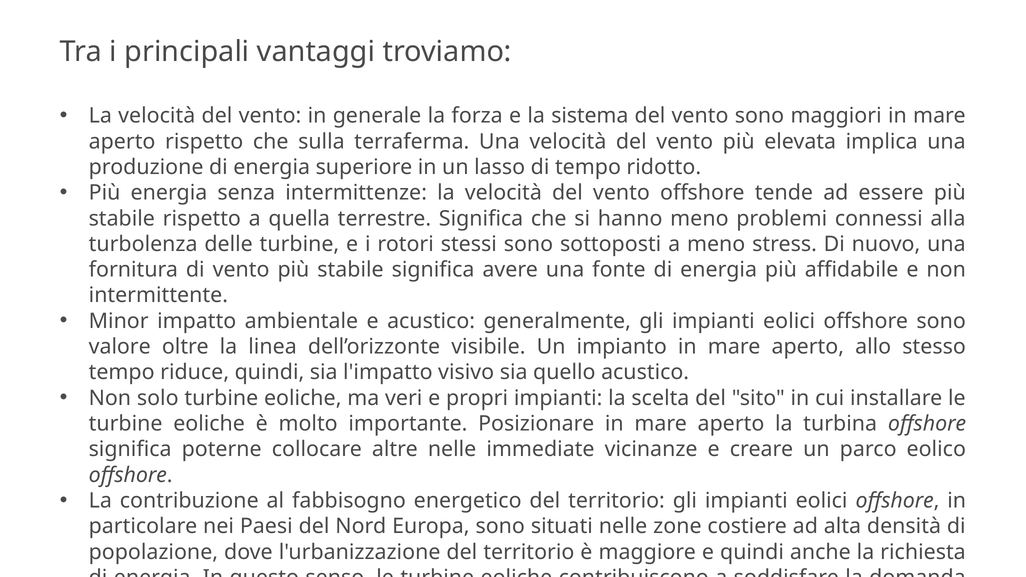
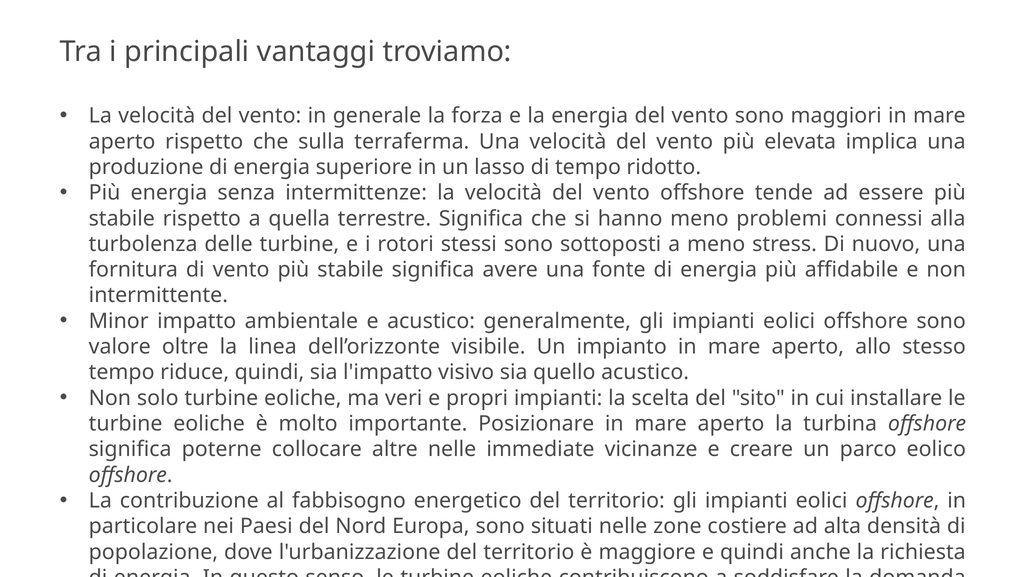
la sistema: sistema -> energia (590, 116)
